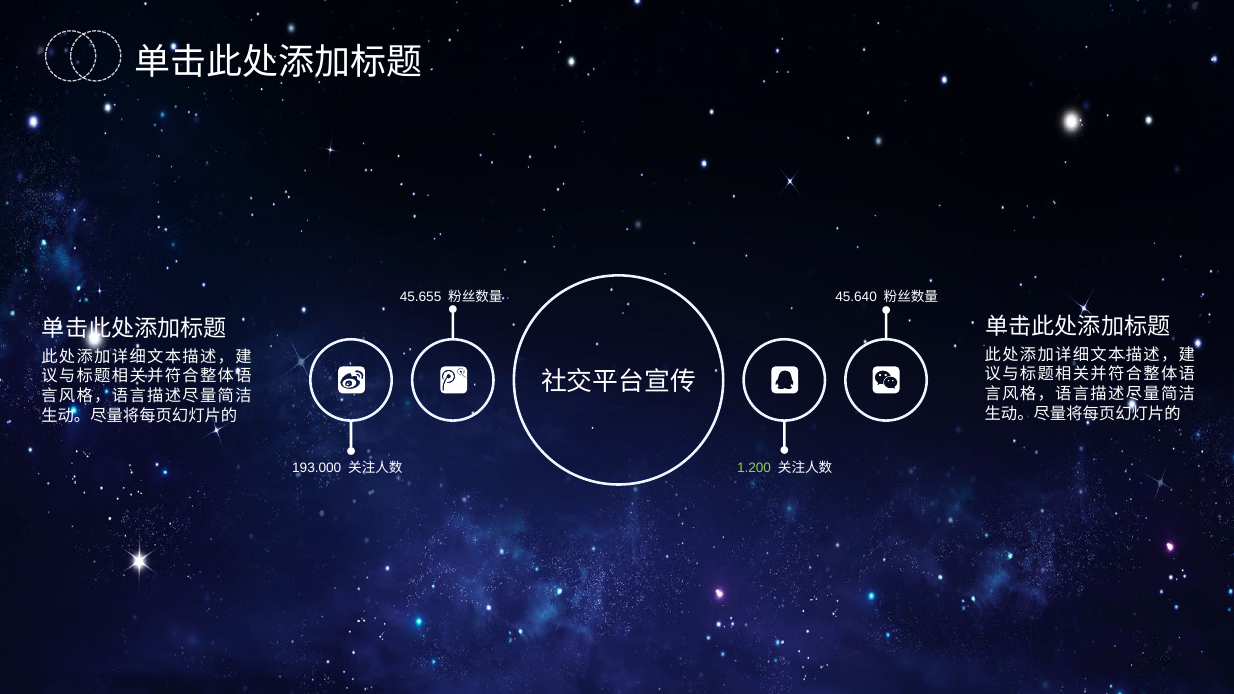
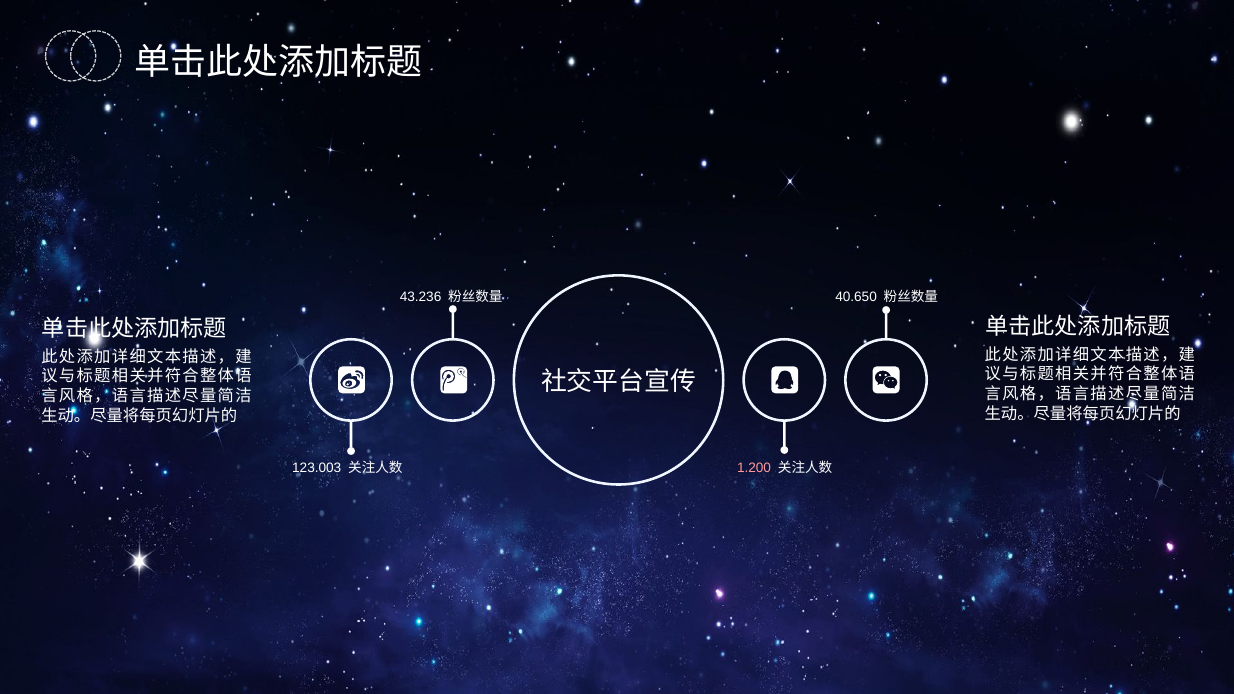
45.655: 45.655 -> 43.236 (421, 297)
45.640: 45.640 -> 40.650 (856, 297)
193.000: 193.000 -> 123.003 (317, 468)
1.200 colour: light green -> pink (754, 468)
